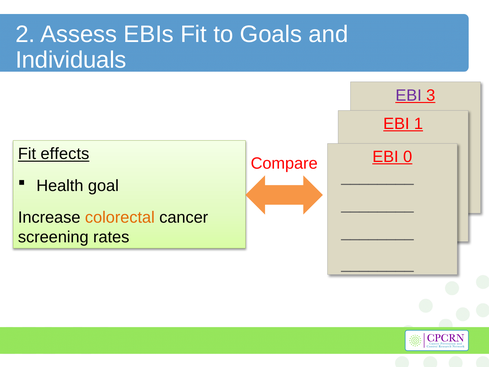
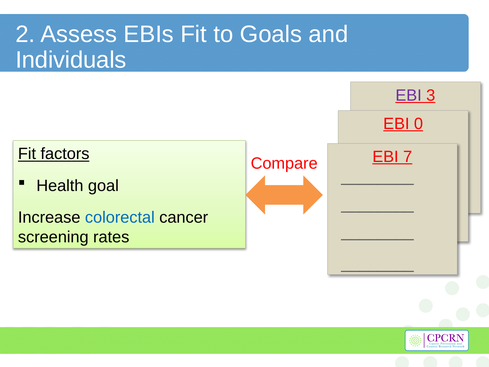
1: 1 -> 0 (419, 124)
effects: effects -> factors (65, 154)
0: 0 -> 7 (408, 157)
colorectal colour: orange -> blue (120, 217)
